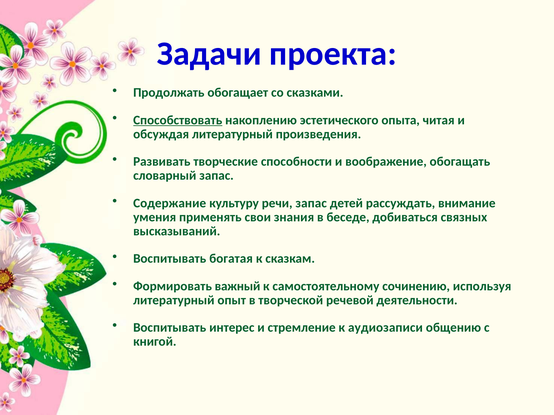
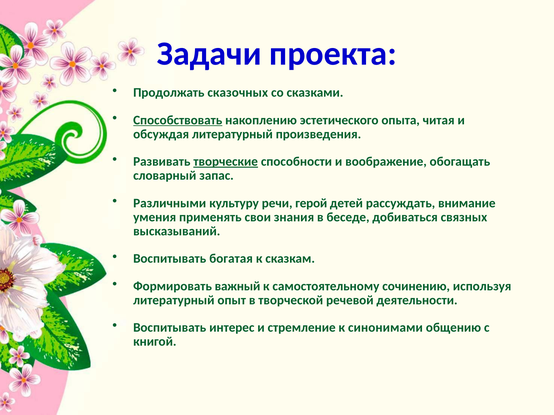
обогащает: обогащает -> сказочных (238, 93)
творческие underline: none -> present (226, 162)
Содержание: Содержание -> Различными (170, 203)
речи запас: запас -> герой (311, 203)
аудиозаписи: аудиозаписи -> синонимами (385, 328)
